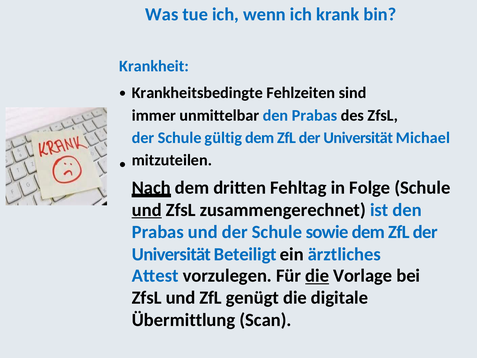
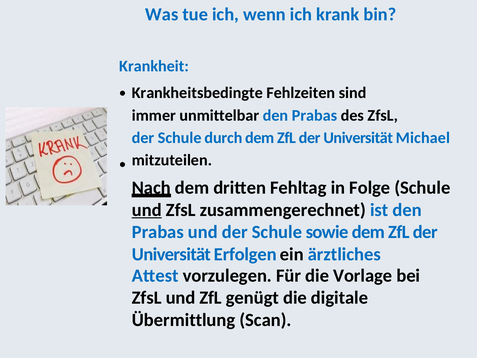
gültig: gültig -> durch (224, 138)
Beteiligt: Beteiligt -> Erfolgen (245, 254)
die underline: present -> none (317, 276)
